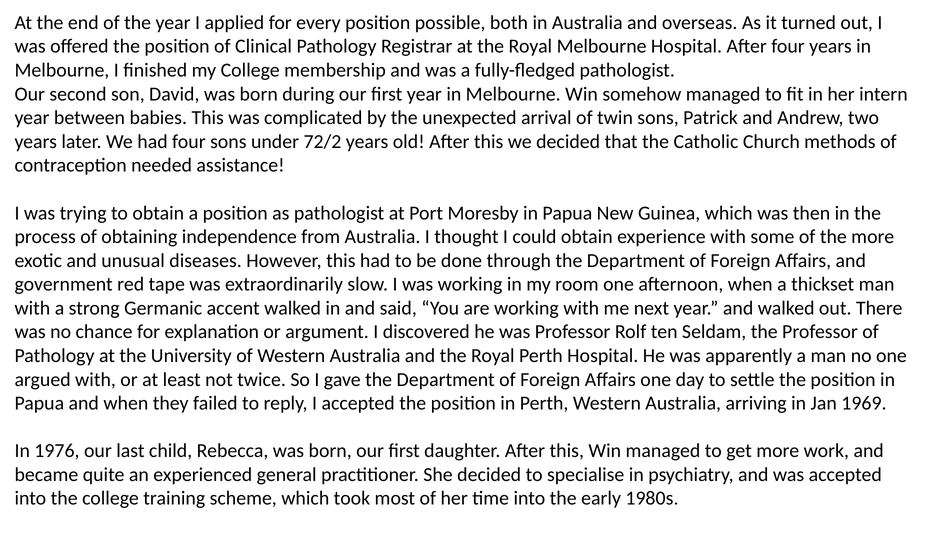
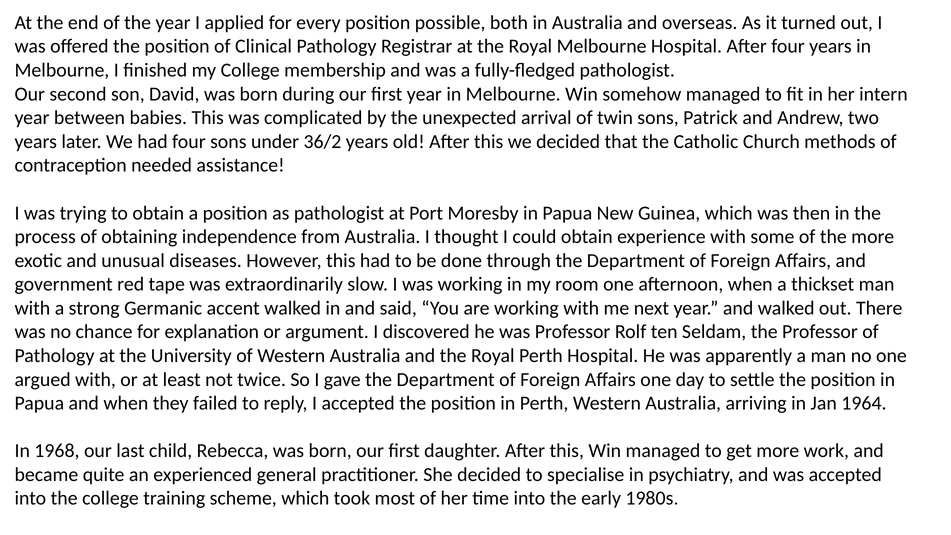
72/2: 72/2 -> 36/2 (322, 142)
1969: 1969 -> 1964 (864, 403)
1976: 1976 -> 1968 (57, 451)
